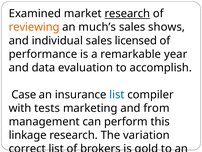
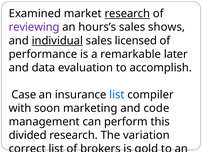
reviewing colour: orange -> purple (34, 27)
much’s: much’s -> hours’s (97, 27)
individual underline: none -> present (57, 40)
year: year -> later (176, 54)
tests: tests -> soon (47, 108)
from: from -> code (156, 108)
linkage: linkage -> divided (28, 135)
